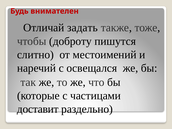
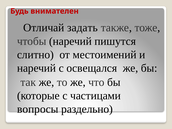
чтобы доброту: доброту -> наречий (70, 41)
доставит: доставит -> вопросы (38, 109)
